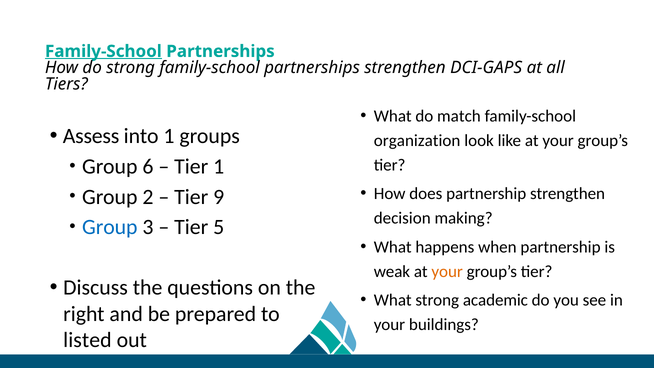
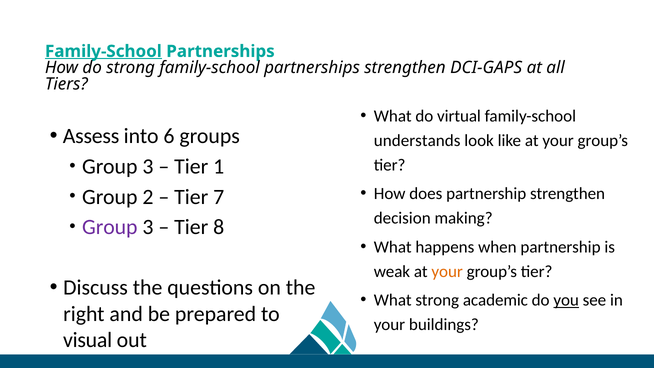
match: match -> virtual (459, 116)
into 1: 1 -> 6 (169, 136)
organization: organization -> understands (417, 141)
6: 6 -> 3 (148, 167)
9: 9 -> 7 (219, 197)
Group colour: blue -> purple (110, 227)
5: 5 -> 8 (219, 227)
you underline: none -> present (566, 300)
listed: listed -> visual (88, 340)
